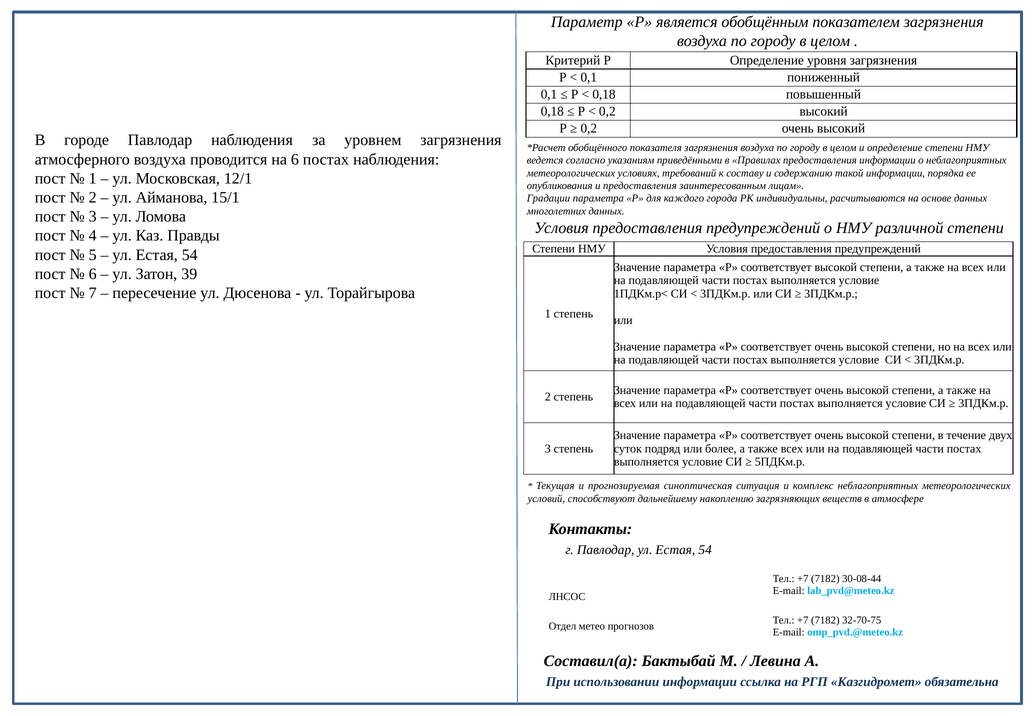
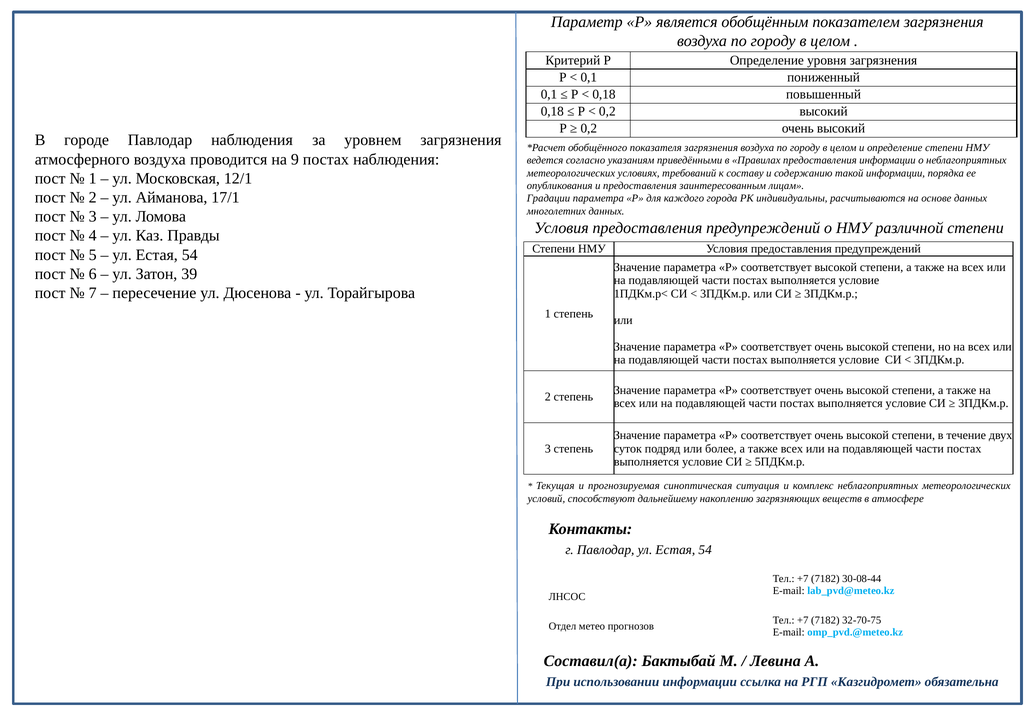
на 6: 6 -> 9 (295, 159)
15/1: 15/1 -> 17/1 (226, 198)
